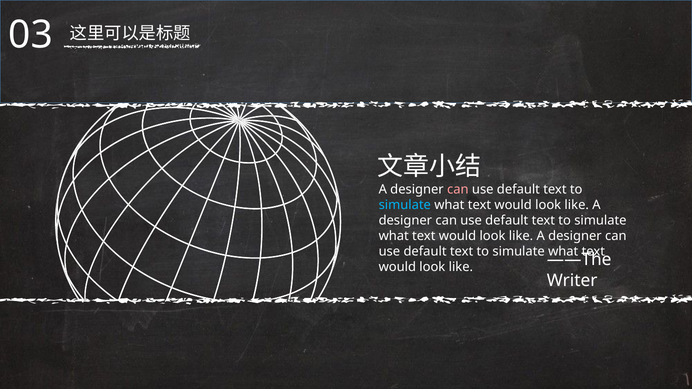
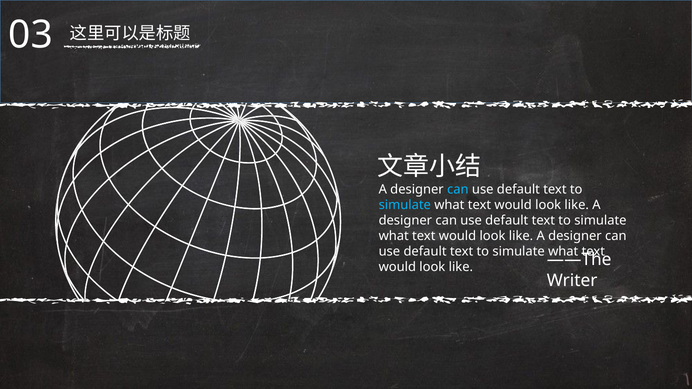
can colour: pink -> light blue (458, 189)
